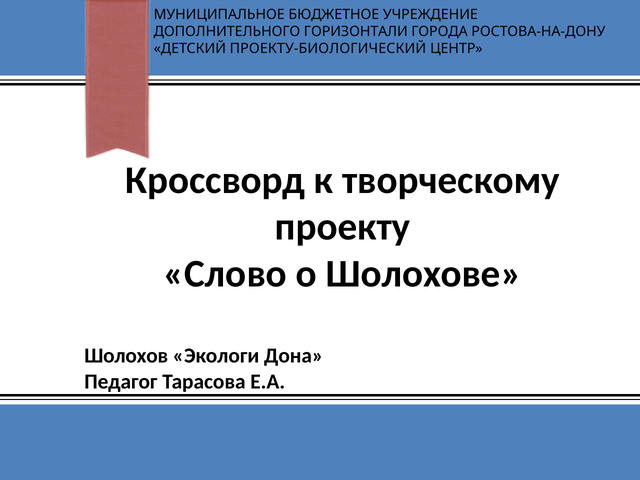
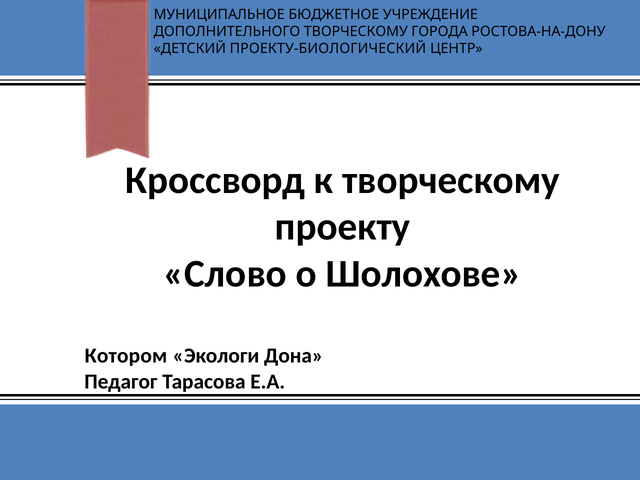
ДОПОЛНИТЕЛЬНОГО ГОРИЗОНТАЛИ: ГОРИЗОНТАЛИ -> ТВОРЧЕСКОМУ (356, 31)
Шолохов: Шолохов -> Котором (126, 356)
